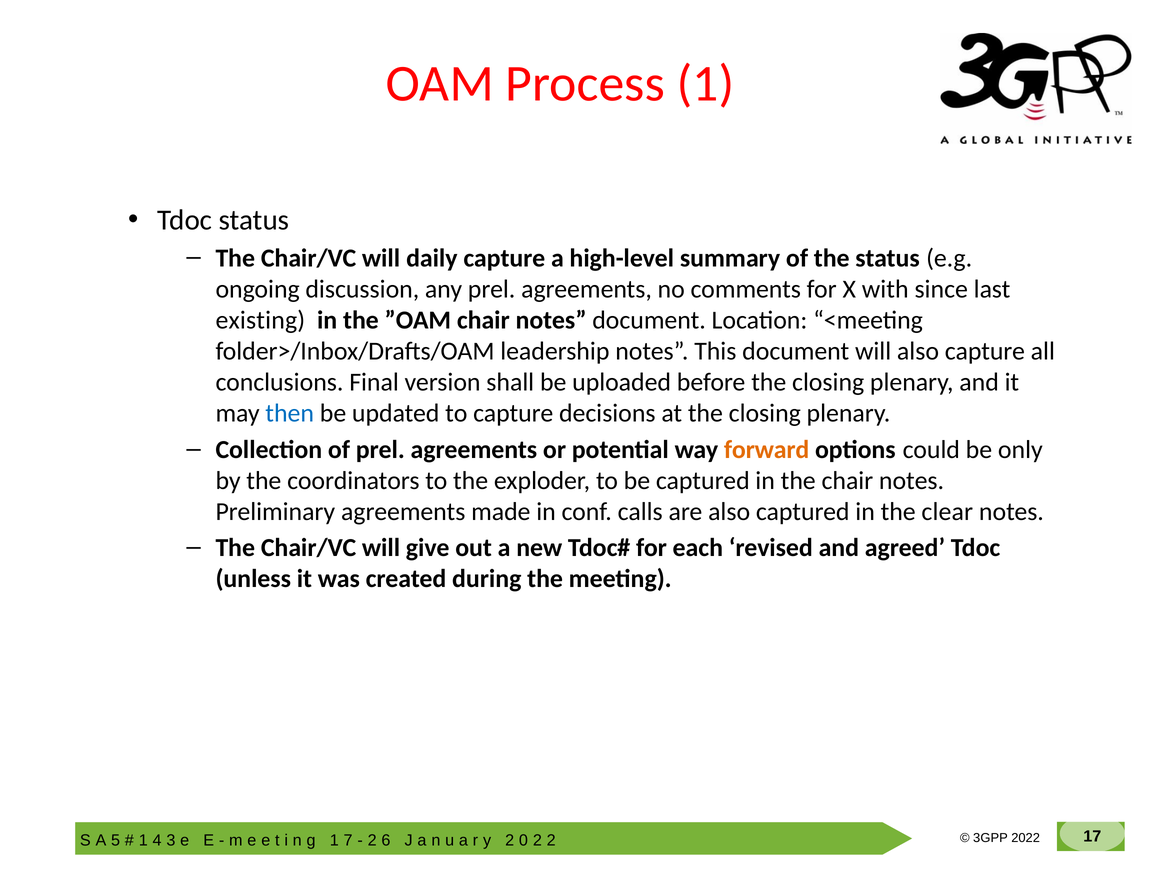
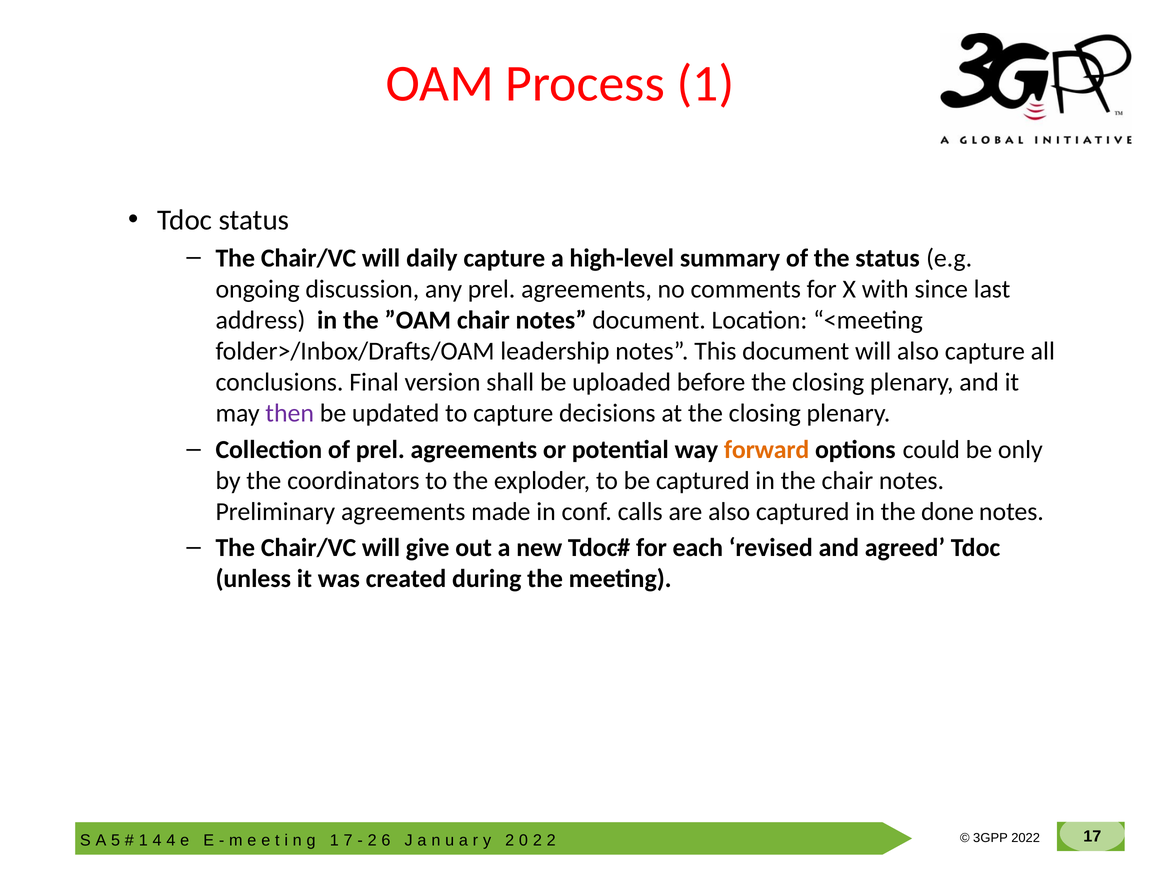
existing: existing -> address (260, 320)
then colour: blue -> purple (290, 413)
clear: clear -> done (947, 511)
3: 3 -> 4 (171, 840)
